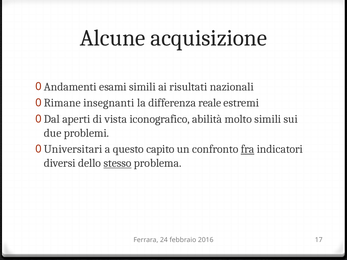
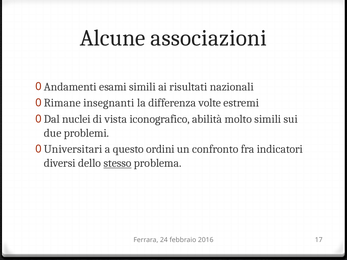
acquisizione: acquisizione -> associazioni (209, 38)
reale: reale -> volte (210, 103)
aperti: aperti -> nuclei (76, 119)
capito: capito -> ordini (160, 149)
fra underline: present -> none (248, 149)
